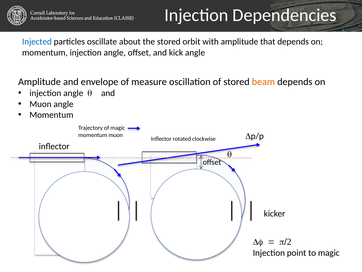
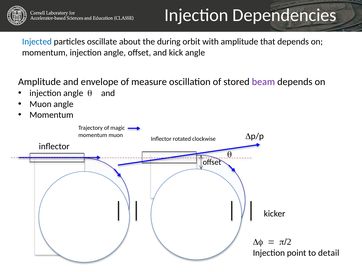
the stored: stored -> during (169, 42)
beam colour: orange -> purple (263, 82)
to magic: magic -> detail (329, 252)
